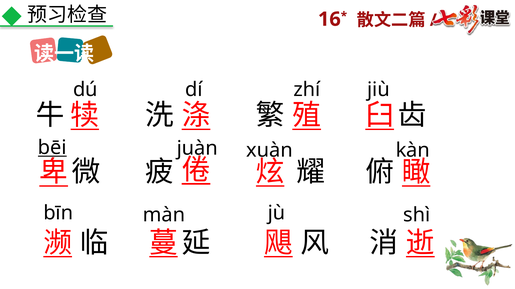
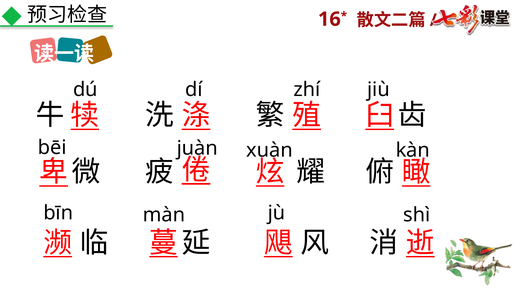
bēi underline: present -> none (52, 148)
